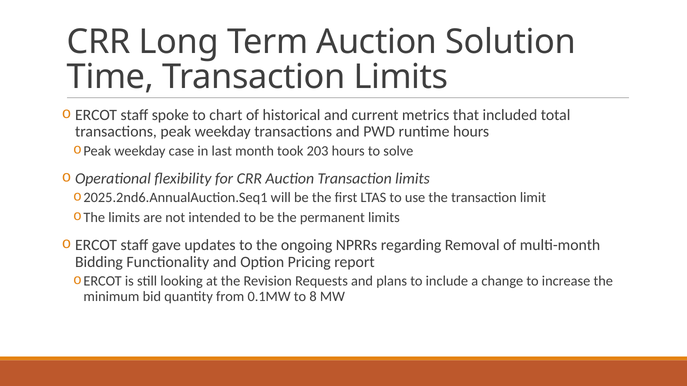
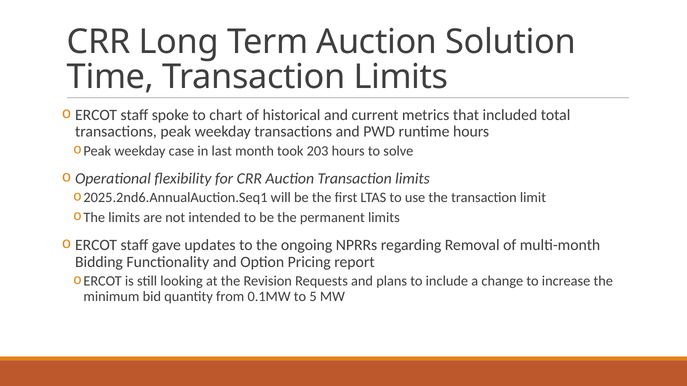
8: 8 -> 5 (313, 297)
